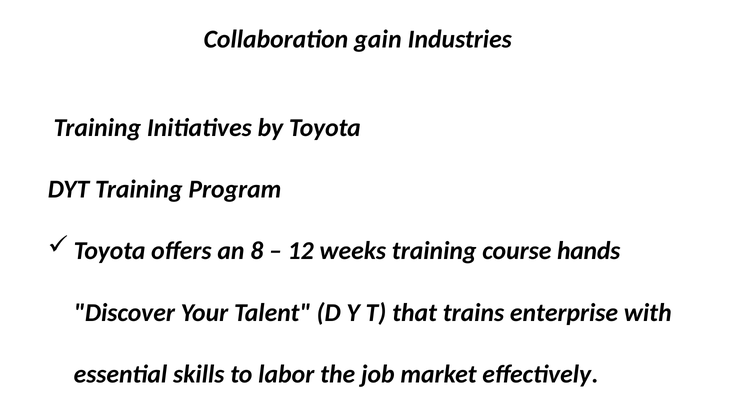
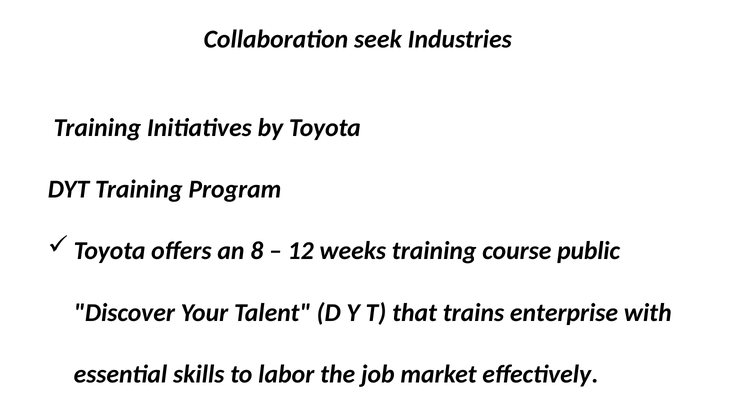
gain: gain -> seek (378, 39)
hands: hands -> public (589, 251)
